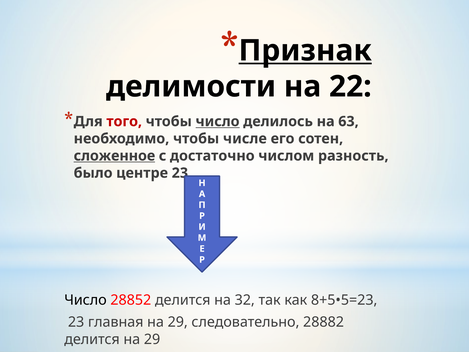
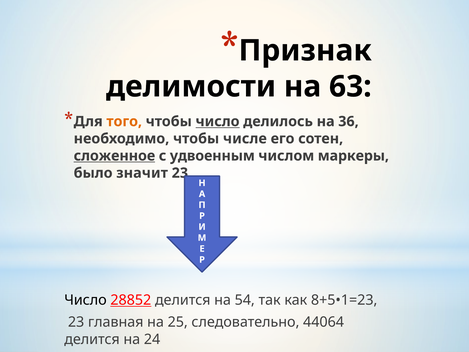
Признак underline: present -> none (305, 51)
22: 22 -> 63 (350, 87)
того colour: red -> orange (124, 121)
63: 63 -> 36 (348, 121)
достаточно: достаточно -> удвоенным (212, 156)
разность: разность -> маркеры (353, 156)
центре: центре -> значит (142, 173)
28852 underline: none -> present (131, 300)
32: 32 -> 54 (245, 300)
8+5•5=23: 8+5•5=23 -> 8+5•1=23 (344, 300)
29: 29 -> 25 (178, 322)
28882: 28882 -> 44064 (324, 322)
делится на 29: 29 -> 24 (152, 339)
